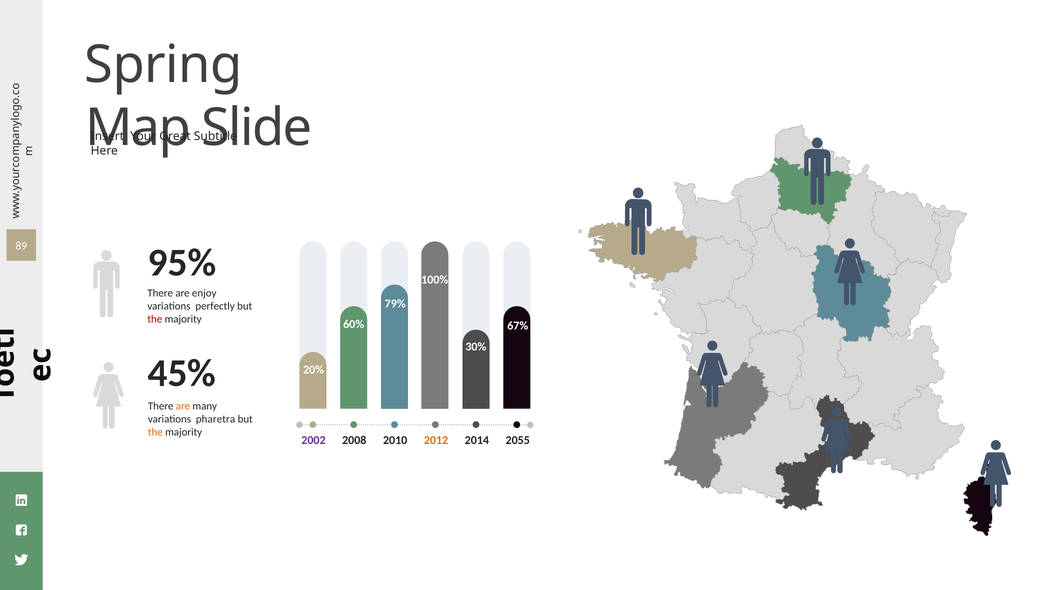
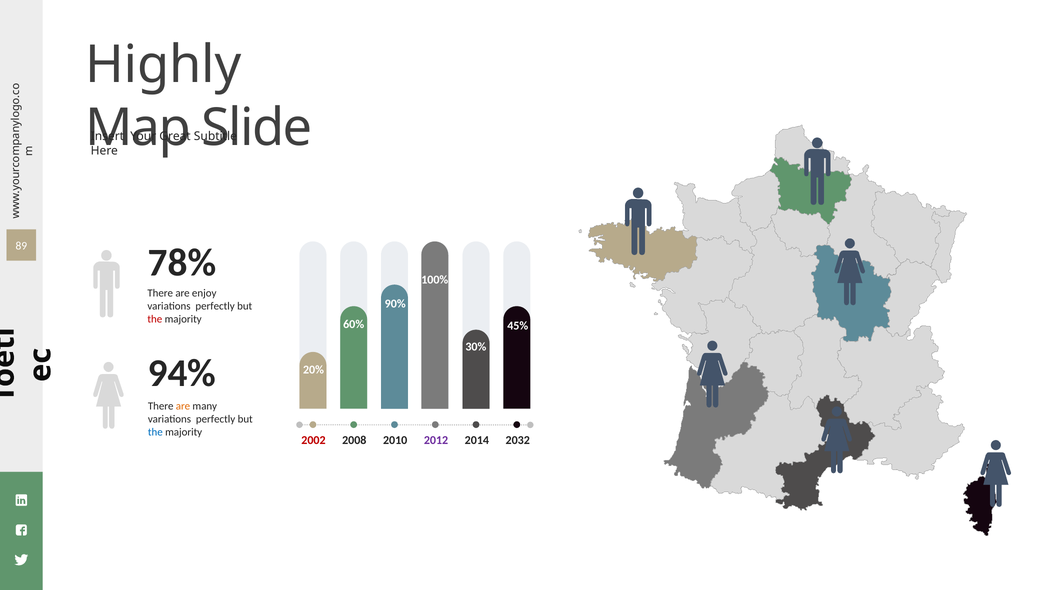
Spring: Spring -> Highly (163, 65)
95%: 95% -> 78% (182, 262)
79%: 79% -> 90% (395, 303)
67%: 67% -> 45% (518, 326)
45%: 45% -> 94% (182, 373)
pharetra: pharetra -> perfectly (216, 419)
the colour: orange -> blue (155, 432)
2002 colour: purple -> red (313, 440)
2012 colour: orange -> purple (436, 440)
2055: 2055 -> 2032 (518, 440)
